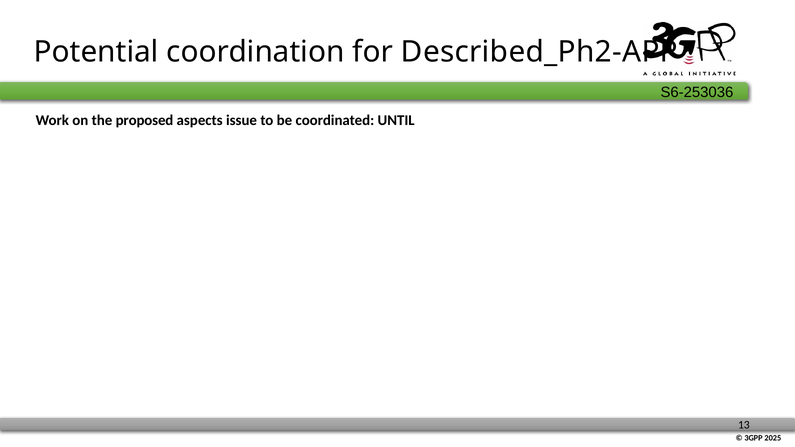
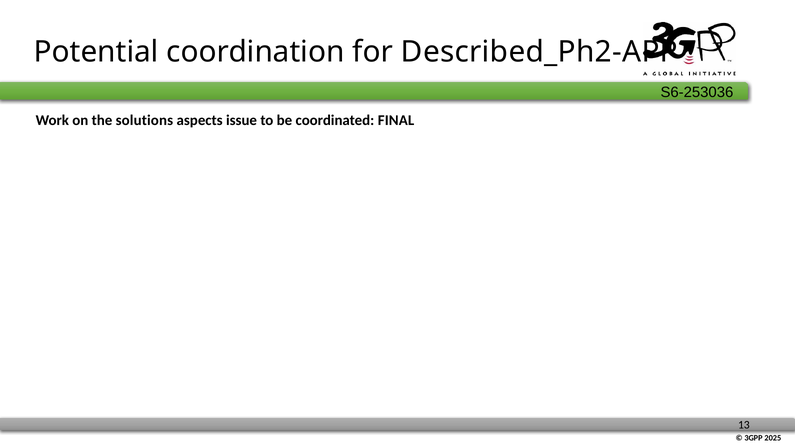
proposed: proposed -> solutions (144, 120)
UNTIL: UNTIL -> FINAL (396, 120)
